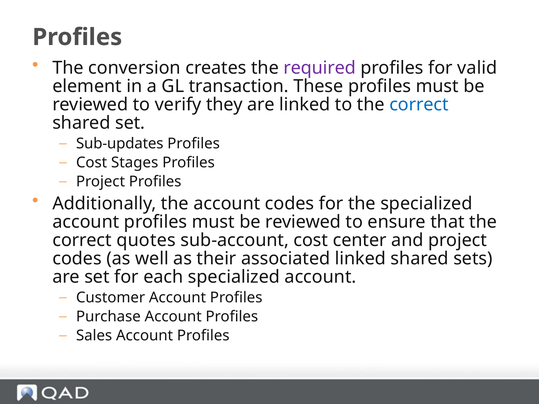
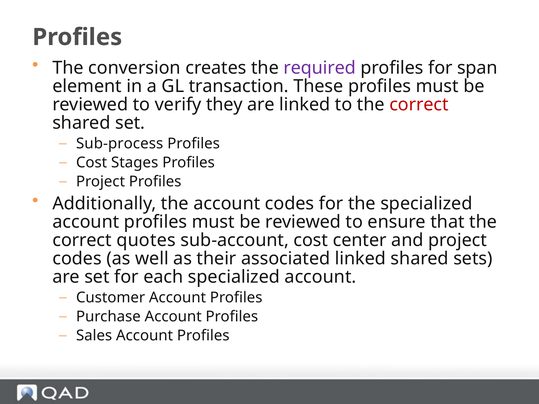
valid: valid -> span (477, 68)
correct colour: blue -> red (419, 105)
Sub-updates: Sub-updates -> Sub-process (120, 144)
